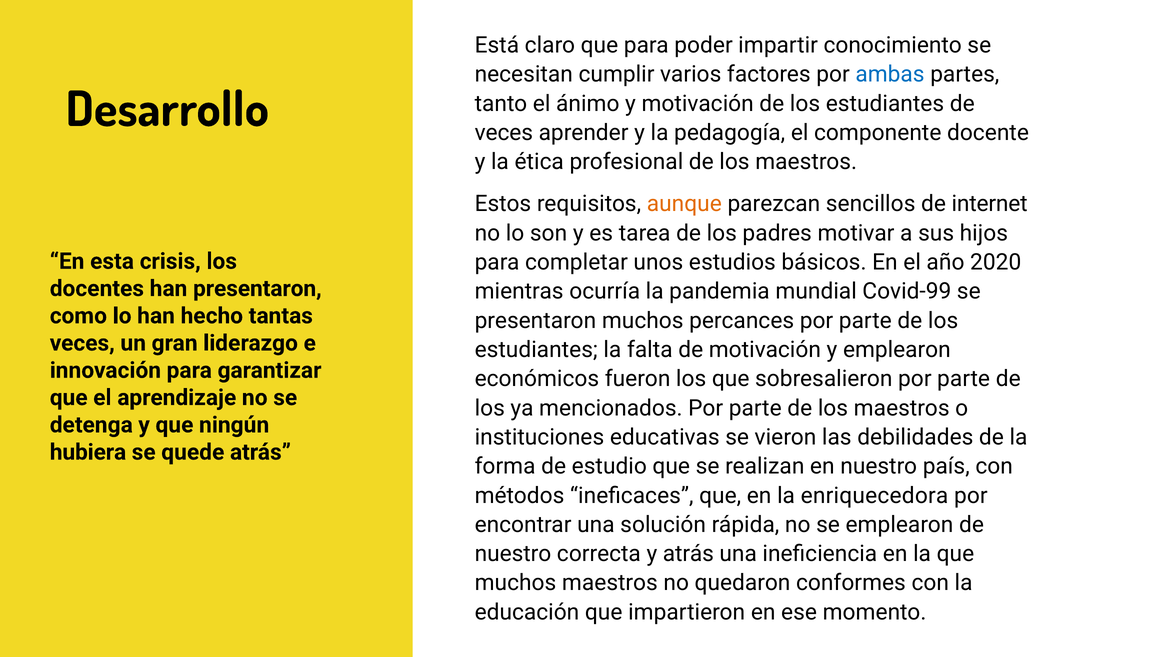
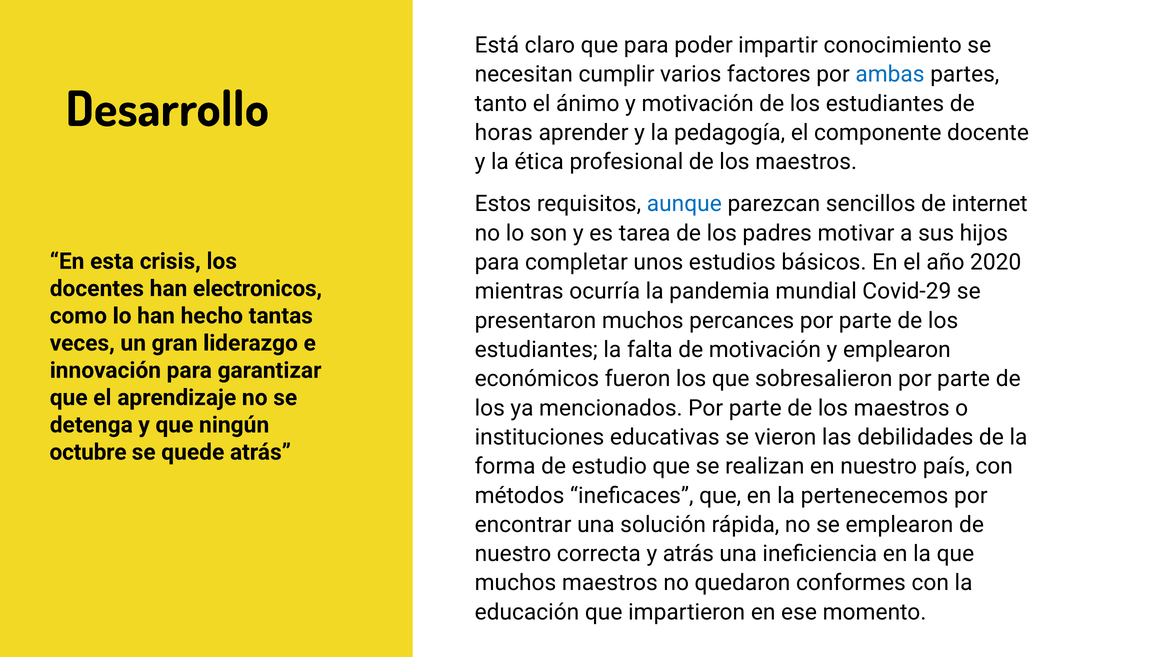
veces: veces -> horas (504, 133)
aunque colour: orange -> blue (684, 204)
han presentaron: presentaron -> electronicos (257, 289)
Covid-99: Covid-99 -> Covid-29 (907, 291)
hubiera: hubiera -> octubre (88, 452)
enriquecedora: enriquecedora -> pertenecemos (874, 496)
